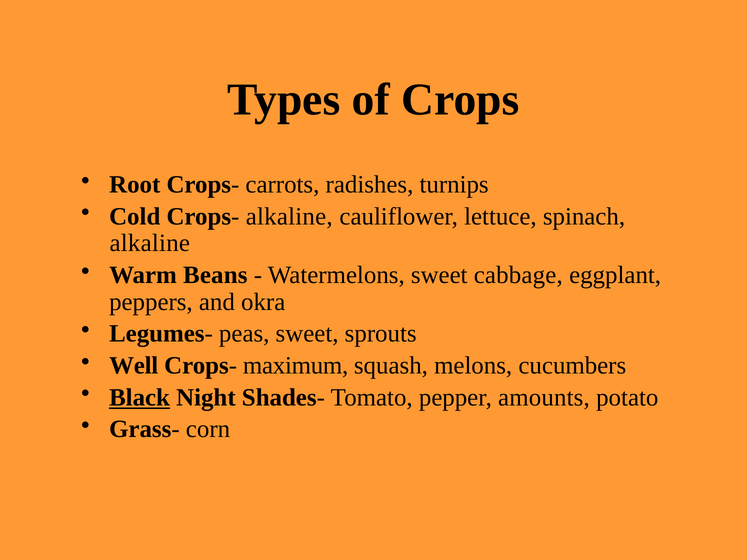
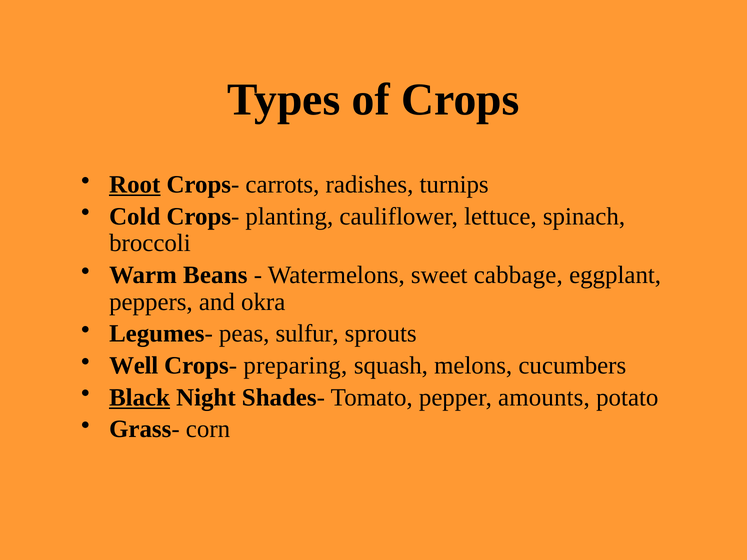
Root underline: none -> present (135, 185)
Crops- alkaline: alkaline -> planting (289, 216)
alkaline: alkaline -> broccoli (150, 243)
peas sweet: sweet -> sulfur (307, 334)
maximum: maximum -> preparing (295, 366)
